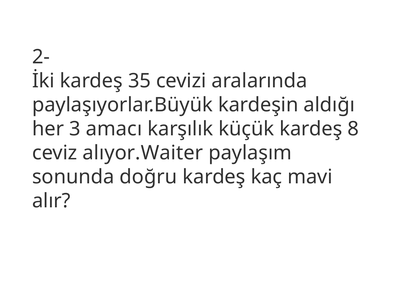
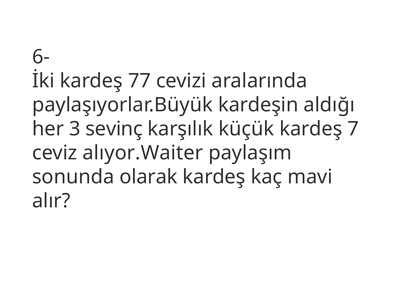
2-: 2- -> 6- (41, 57)
35: 35 -> 77 (139, 81)
amacı: amacı -> sevinç (114, 129)
8: 8 -> 7 (353, 129)
doğru: doğru -> olarak (149, 177)
